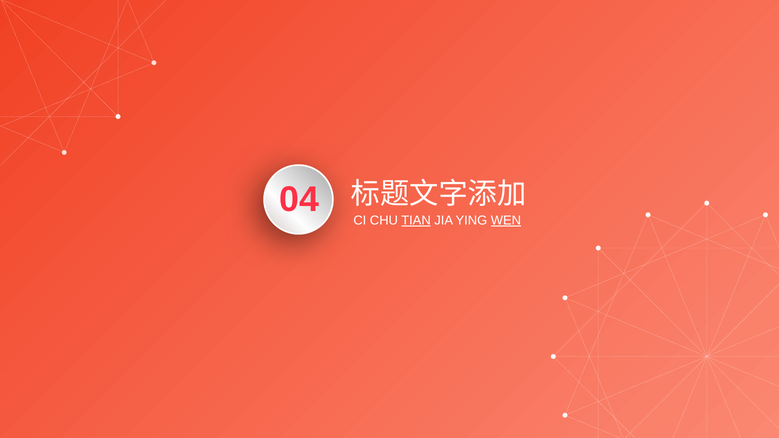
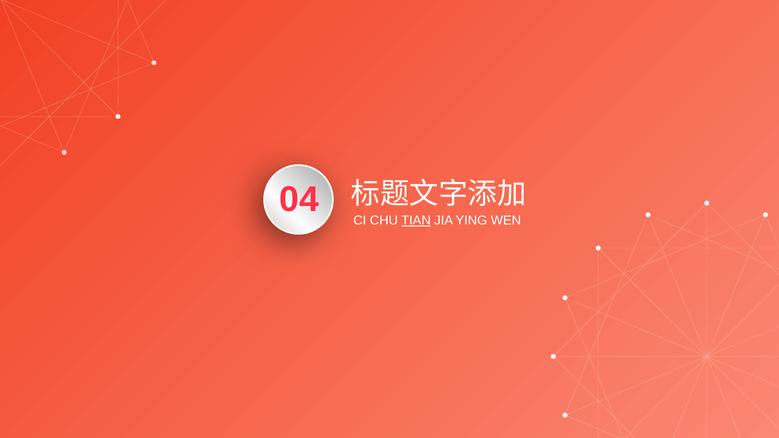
WEN underline: present -> none (506, 221)
